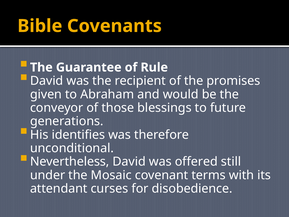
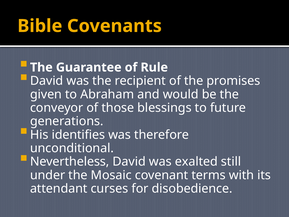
offered: offered -> exalted (196, 161)
